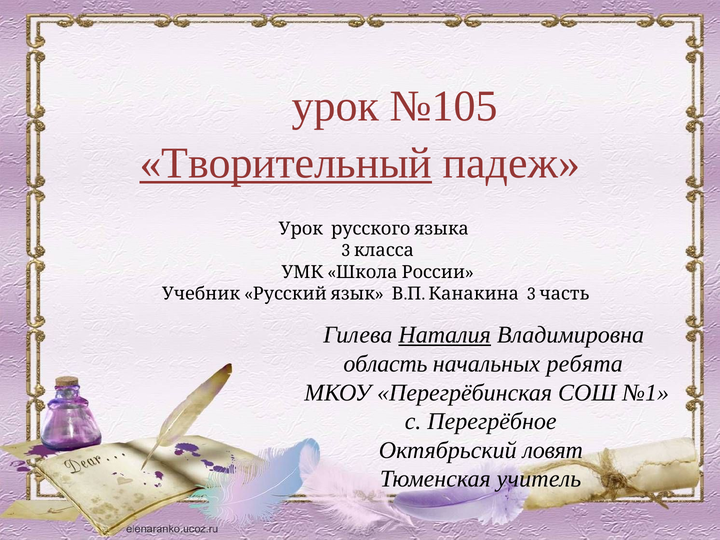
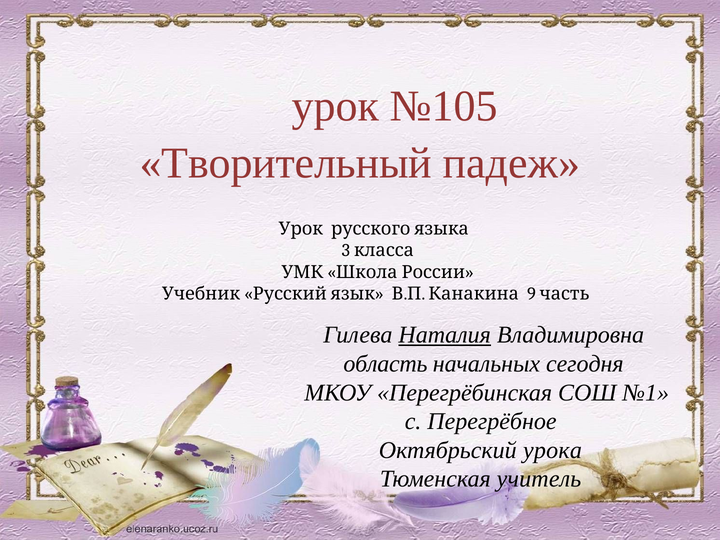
Творительный underline: present -> none (286, 163)
3: 3 -> 9 (531, 294)
ребята: ребята -> сегодня (585, 364)
ловят: ловят -> урока (553, 450)
